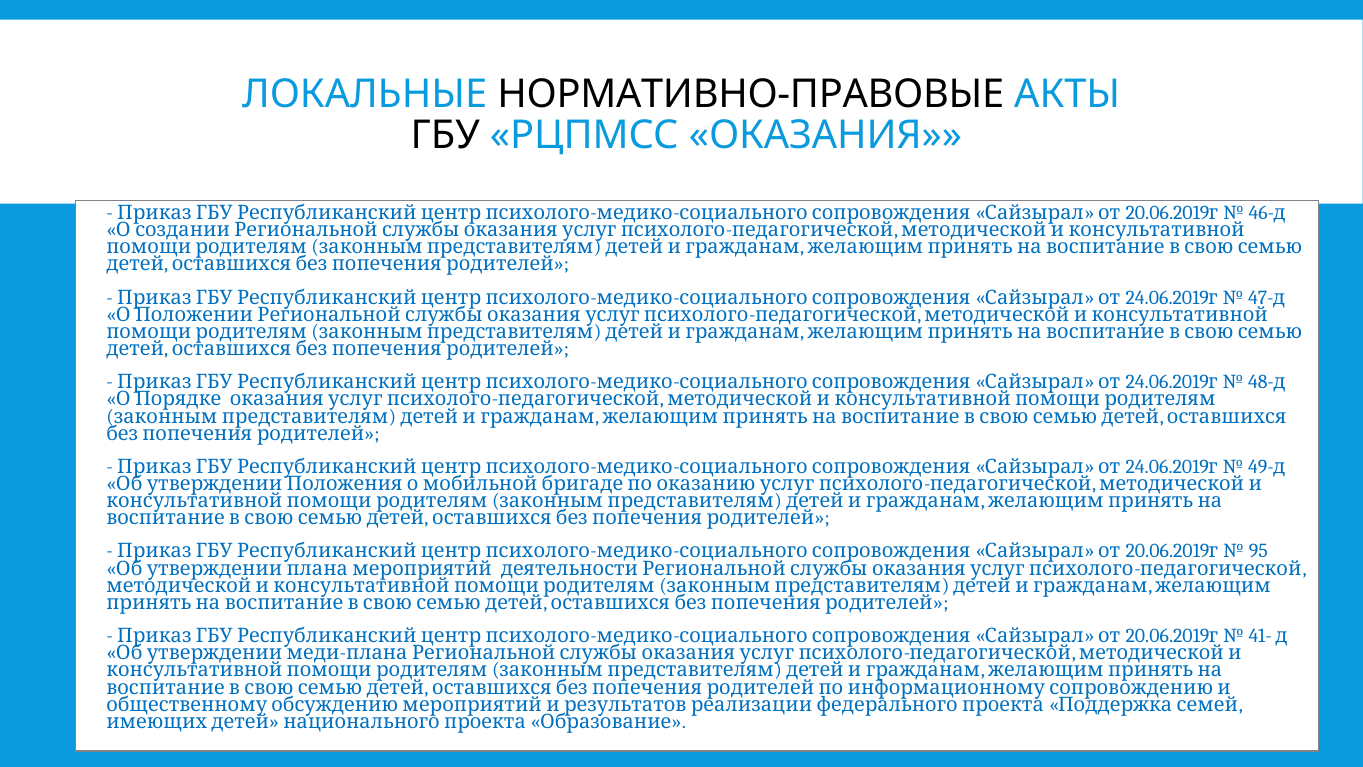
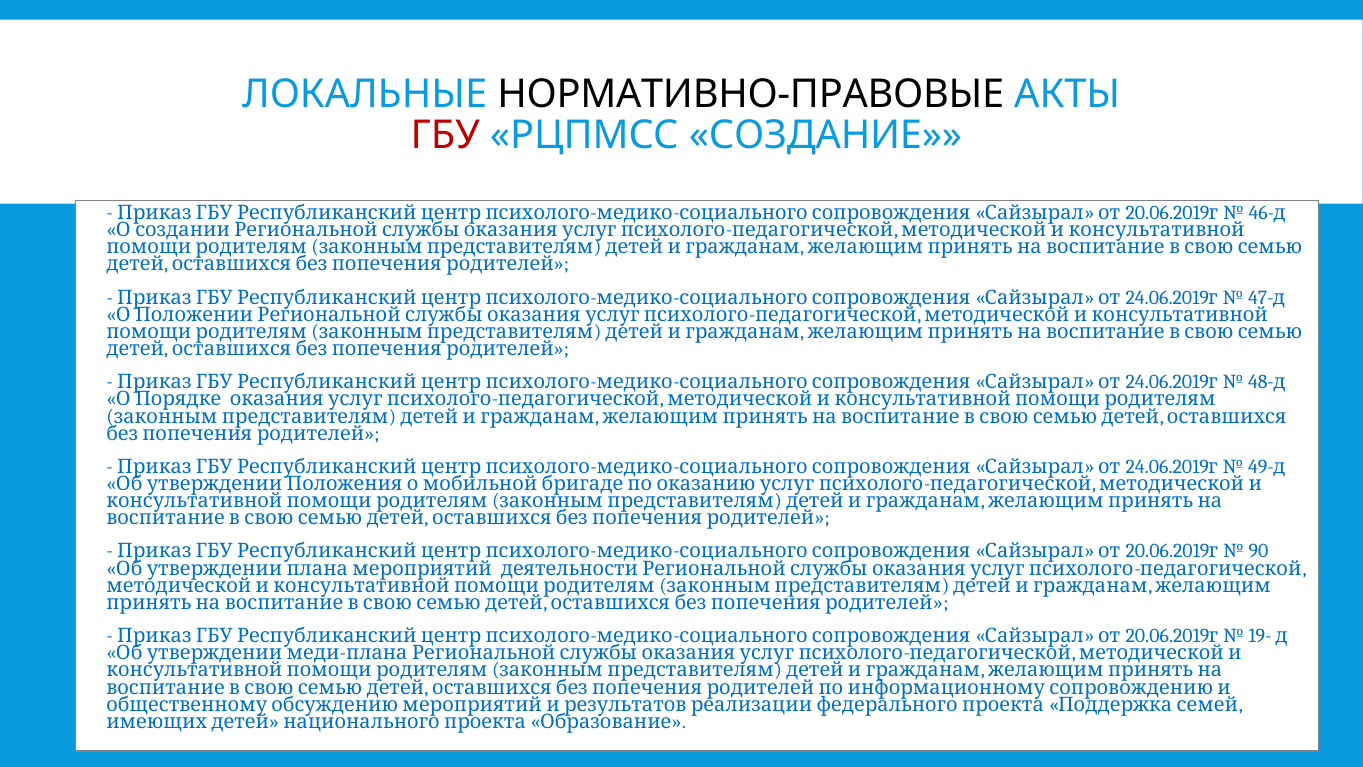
ГБУ colour: black -> red (445, 135)
ОКАЗАНИЯ: ОКАЗАНИЯ -> СОЗДАНИЕ (826, 135)
95: 95 -> 90 (1258, 551)
41-: 41- -> 19- (1260, 636)
